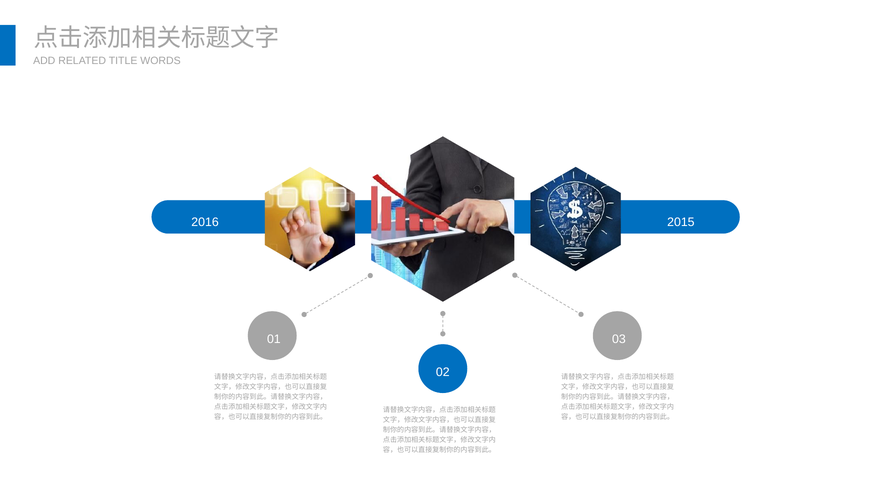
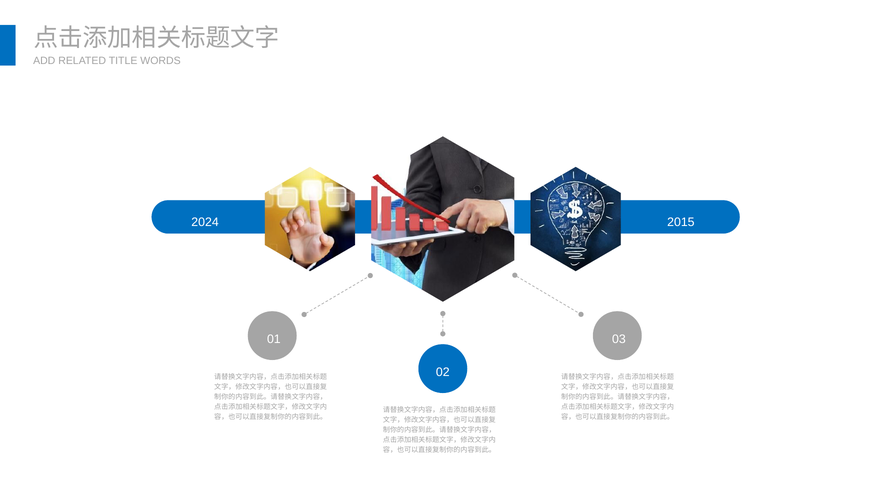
2016: 2016 -> 2024 (205, 222)
